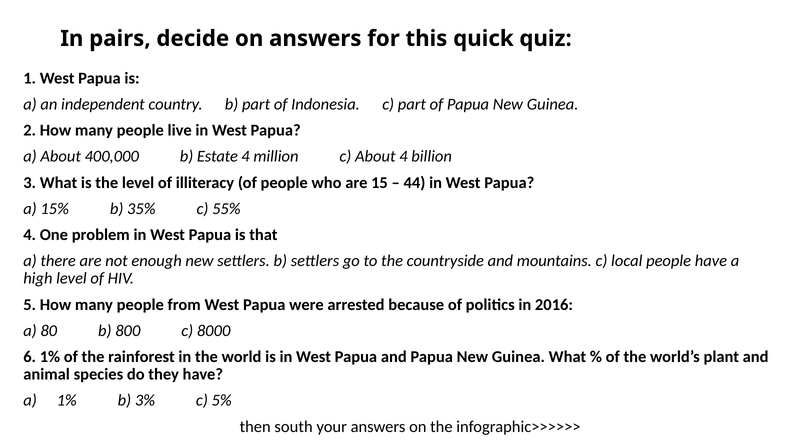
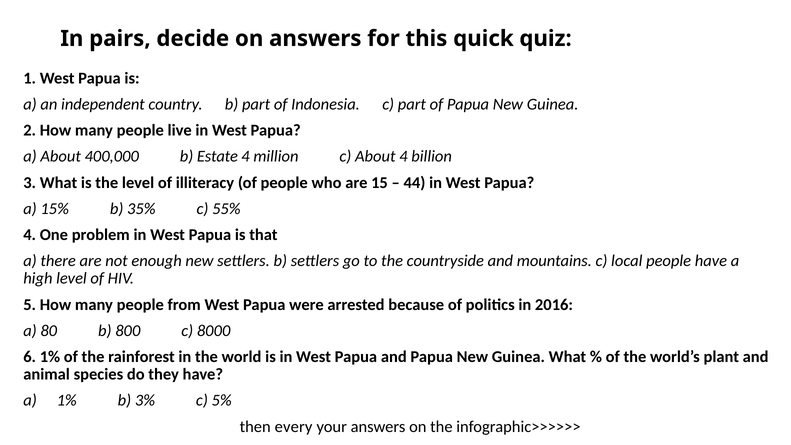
south: south -> every (294, 427)
